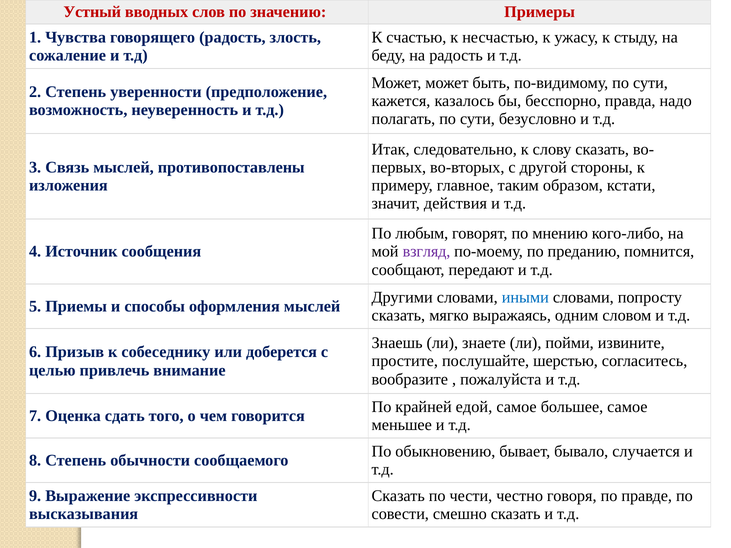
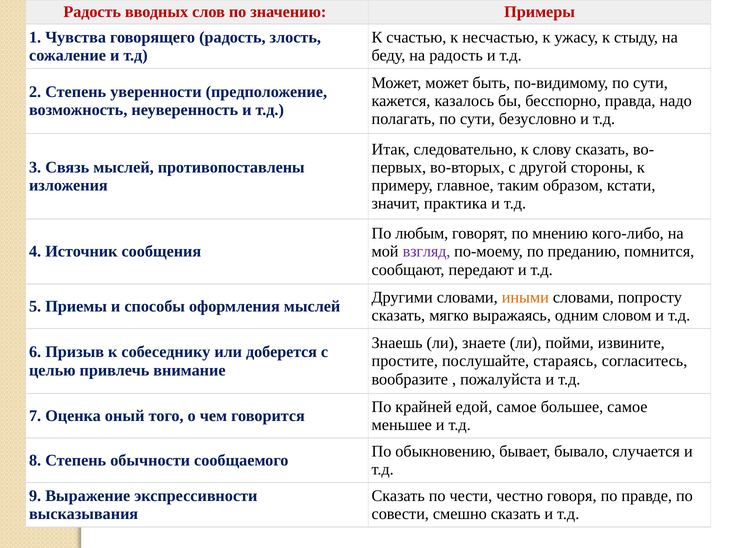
Устный: Устный -> Радость (92, 12)
действия: действия -> практика (456, 203)
иными colour: blue -> orange (525, 297)
шерстью: шерстью -> стараясь (565, 361)
сдать: сдать -> оный (125, 416)
